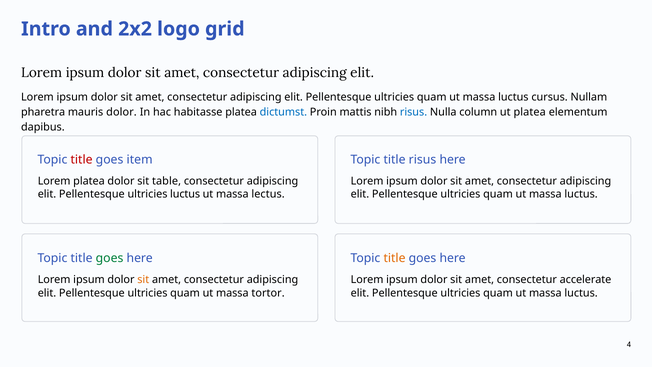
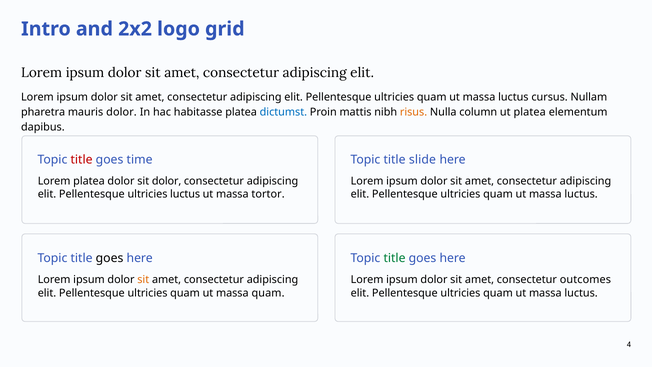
risus colour: blue -> orange (414, 112)
item: item -> time (140, 160)
title risus: risus -> slide (422, 160)
sit table: table -> dolor (167, 181)
lectus: lectus -> tortor (268, 194)
goes colour: green -> black (110, 258)
title colour: orange -> green (395, 258)
accelerate: accelerate -> outcomes (585, 280)
massa tortor: tortor -> quam (268, 293)
